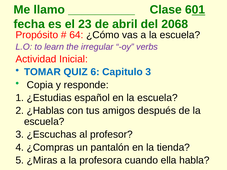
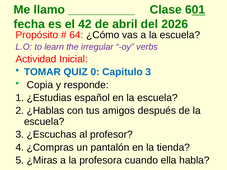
23: 23 -> 42 (85, 24)
2068: 2068 -> 2026 (175, 24)
6: 6 -> 0 (95, 72)
